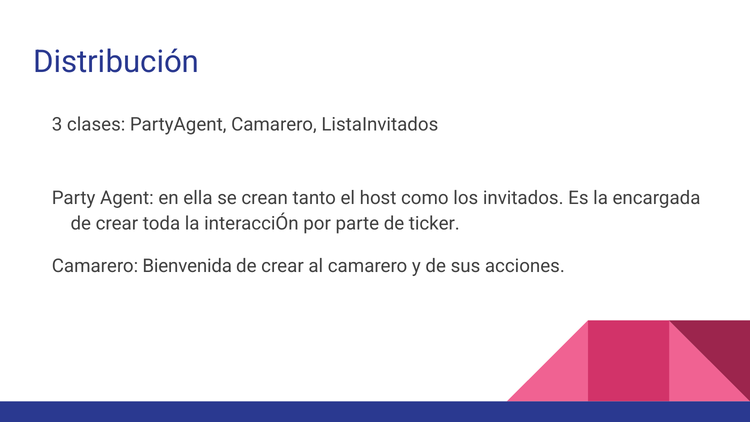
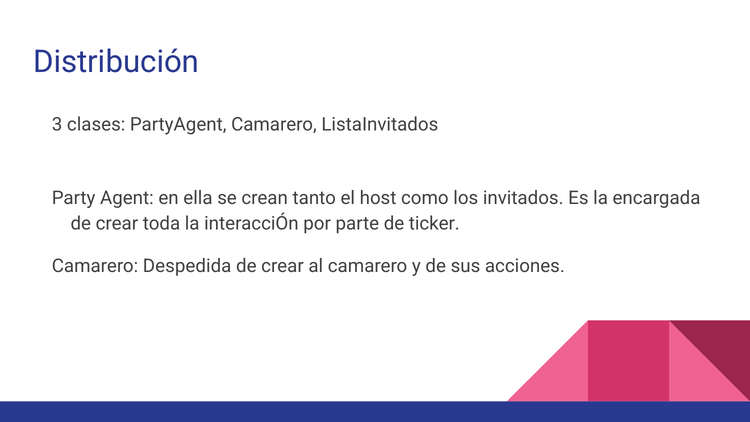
Bienvenida: Bienvenida -> Despedida (187, 266)
